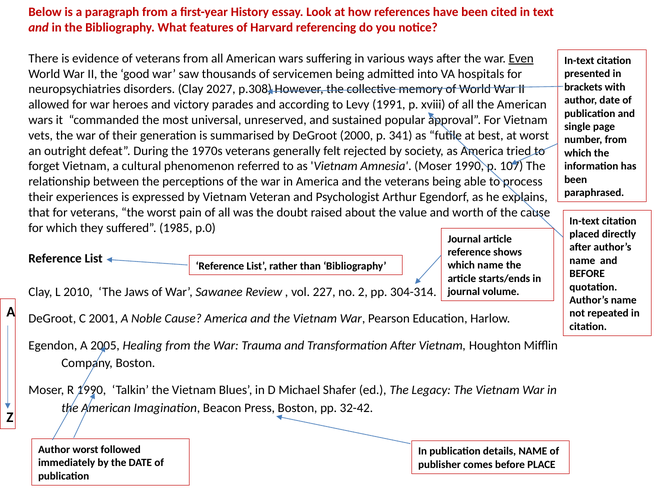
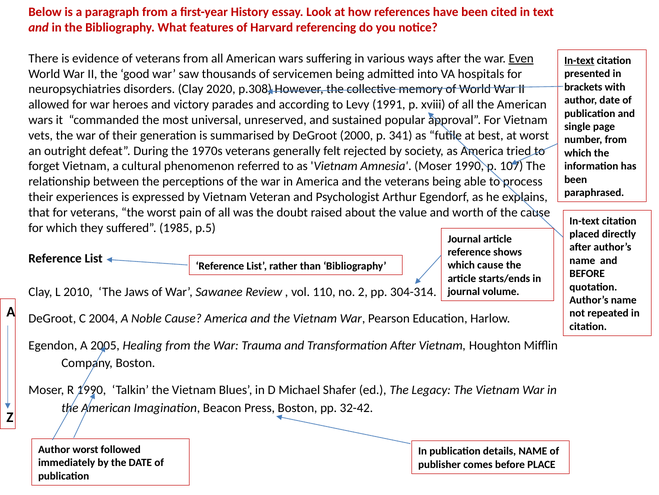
In-text underline: none -> present (579, 60)
2027: 2027 -> 2020 (221, 89)
p.0: p.0 -> p.5 (205, 228)
which name: name -> cause (490, 265)
227: 227 -> 110 (324, 291)
2001: 2001 -> 2004 (103, 318)
